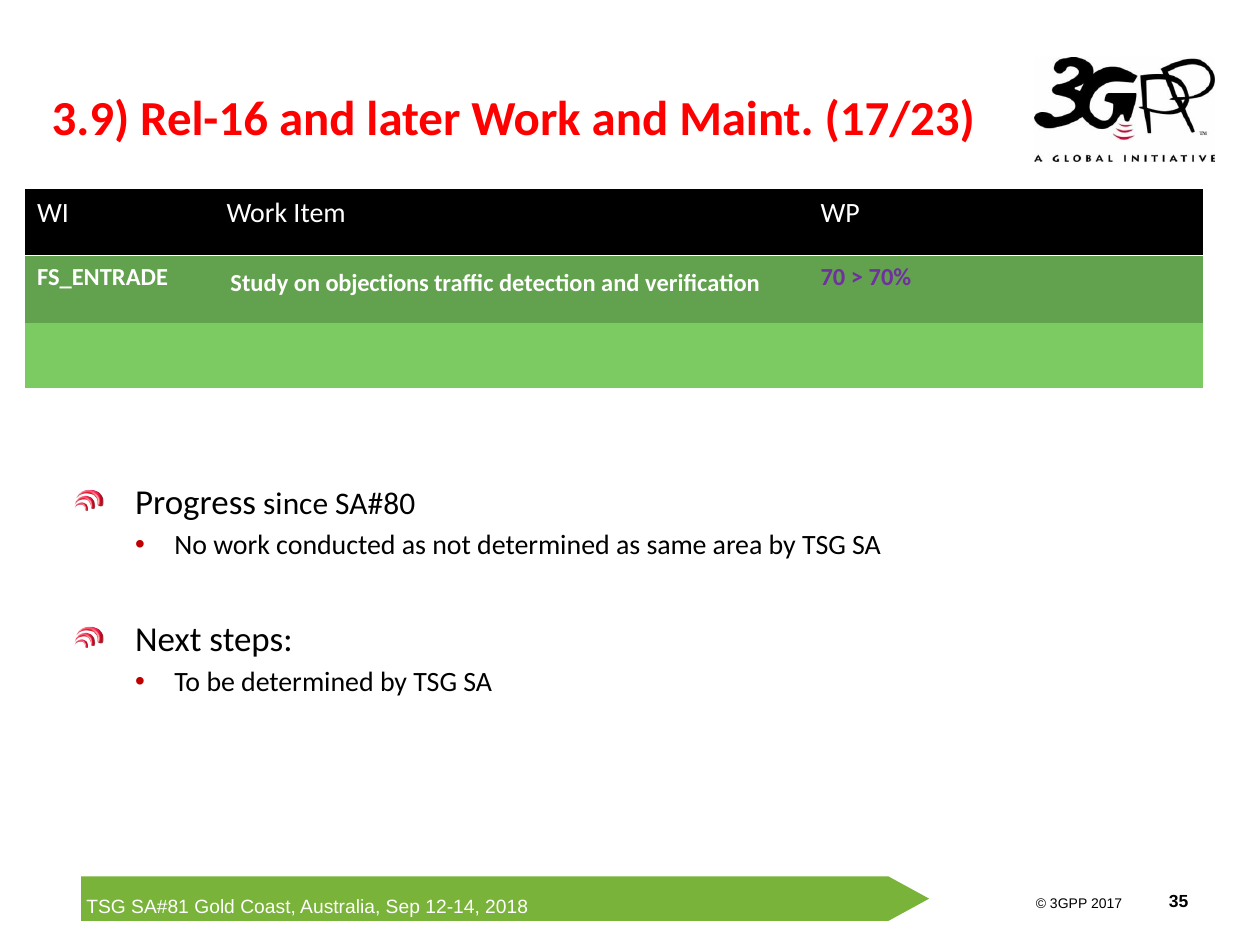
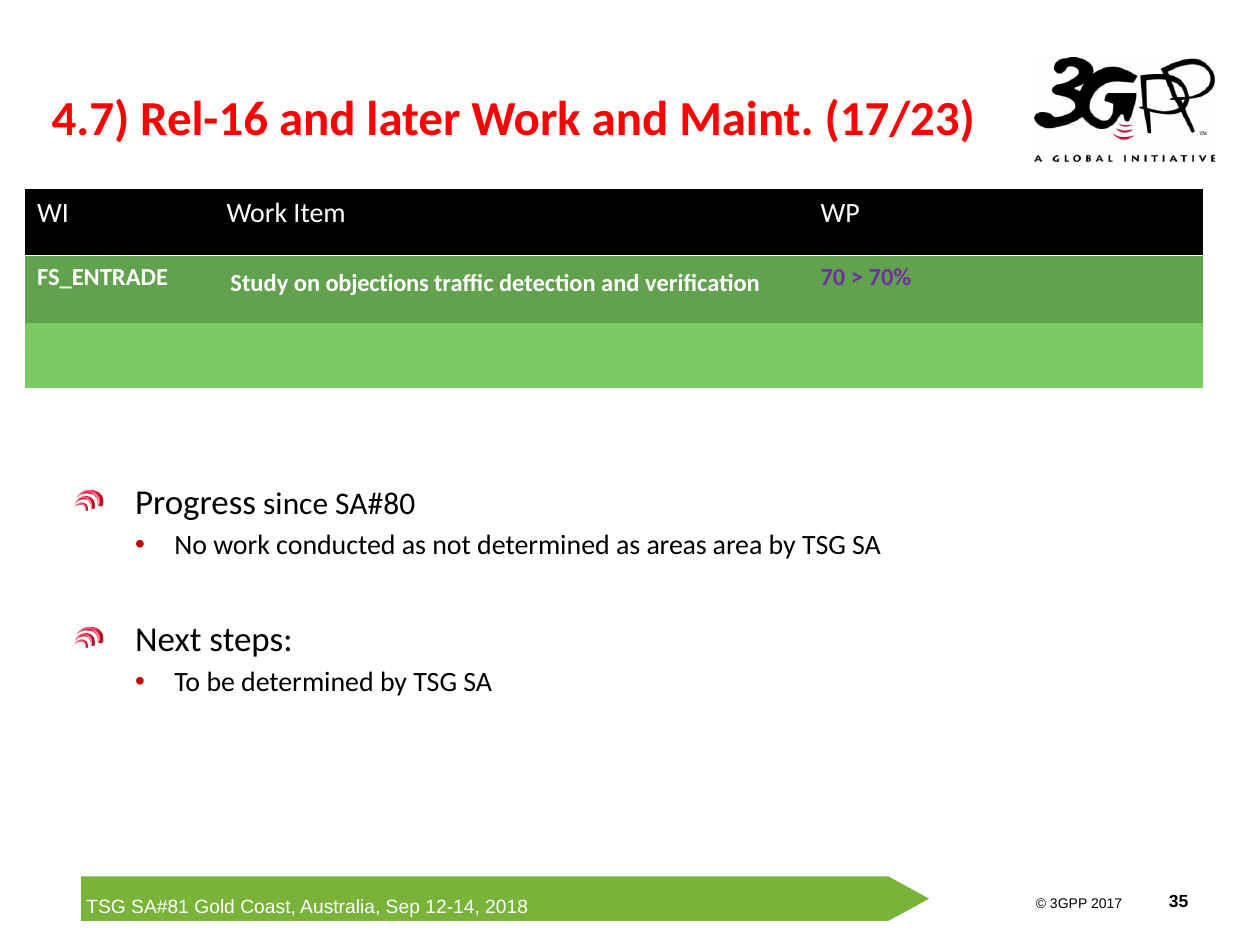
3.9: 3.9 -> 4.7 (90, 120)
same: same -> areas (677, 546)
